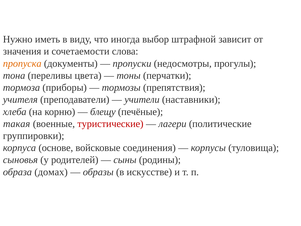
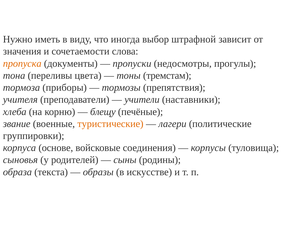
перчатки: перчатки -> тремстам (167, 75)
такая: такая -> звание (17, 124)
туристические colour: red -> orange (110, 124)
домах: домах -> текста (51, 172)
